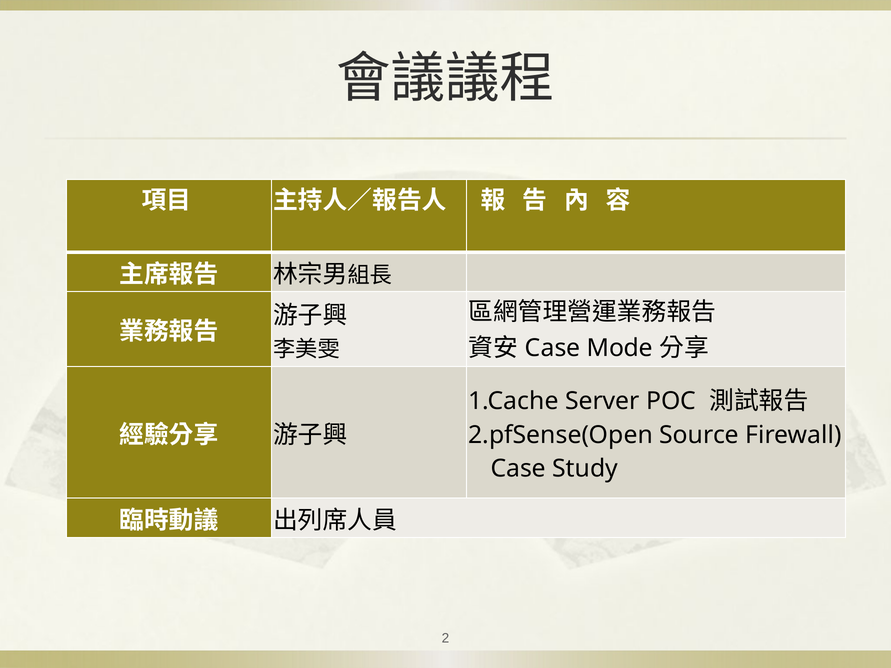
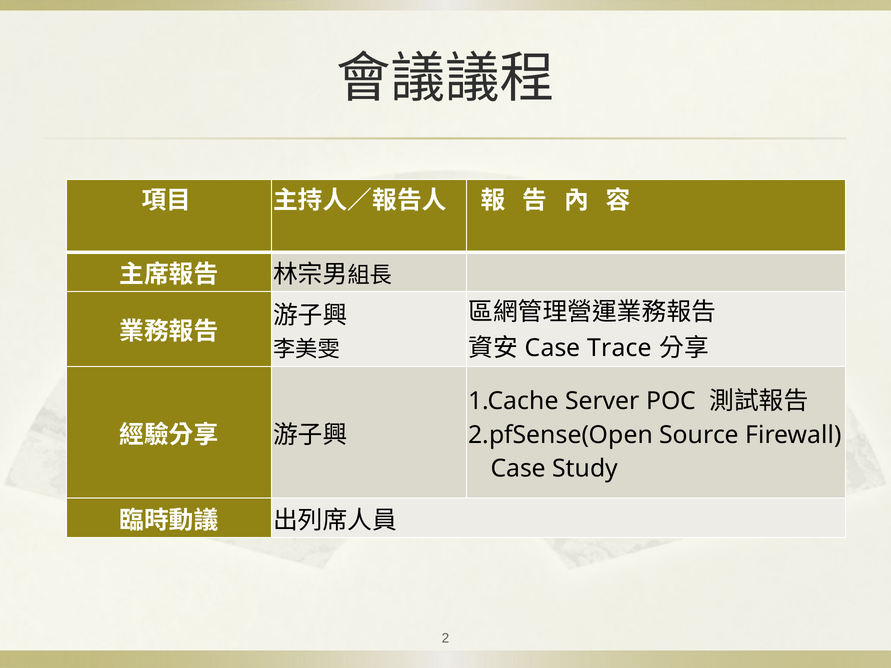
Mode: Mode -> Trace (620, 348)
